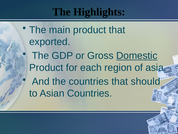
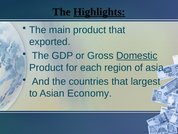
Highlights underline: none -> present (99, 12)
should: should -> largest (146, 81)
Asian Countries: Countries -> Economy (90, 93)
